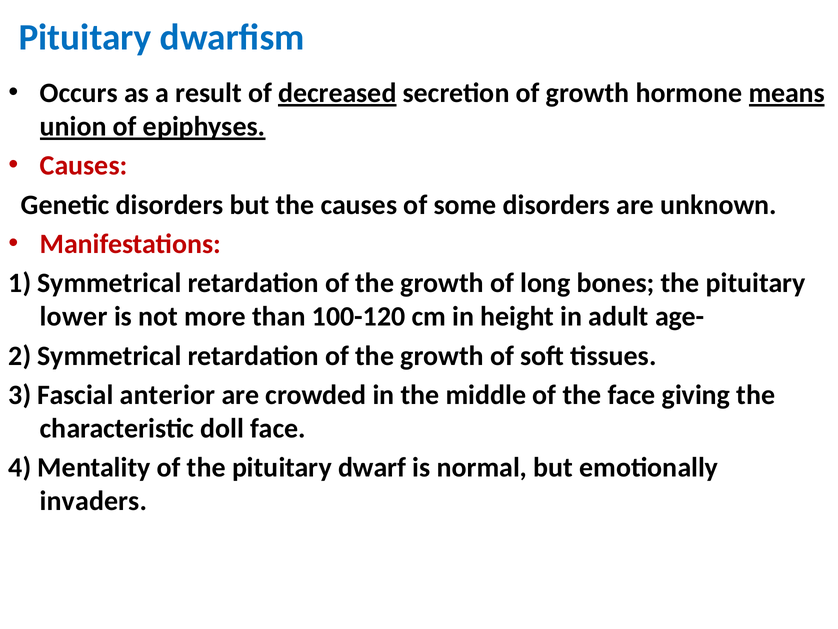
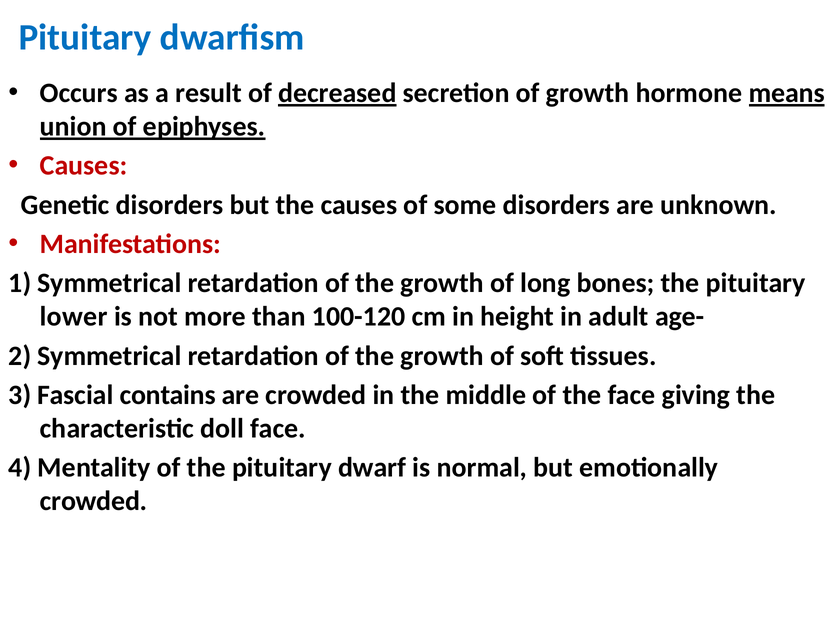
anterior: anterior -> contains (168, 395)
invaders: invaders -> crowded (94, 501)
